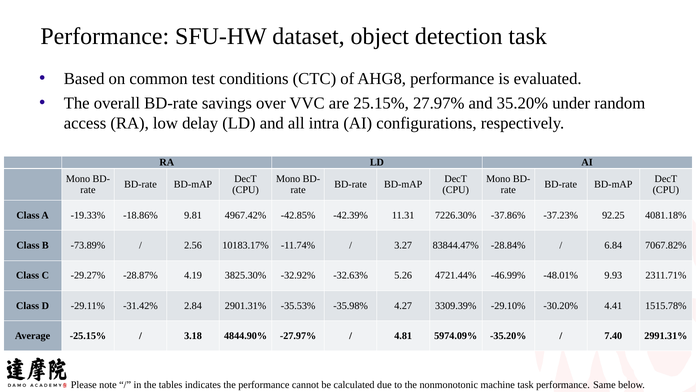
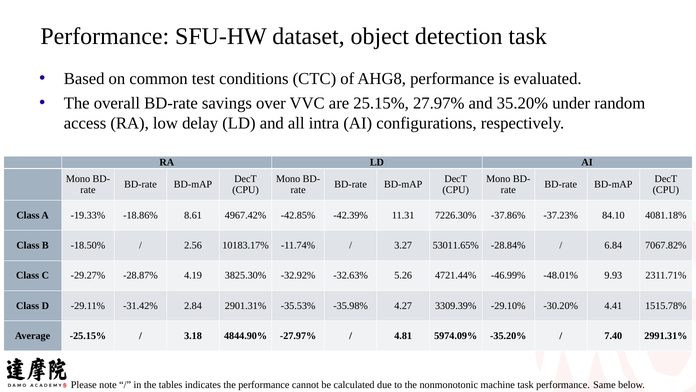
9.81: 9.81 -> 8.61 (193, 215)
92.25: 92.25 -> 84.10 (613, 215)
-73.89%: -73.89% -> -18.50% (88, 245)
83844.47%: 83844.47% -> 53011.65% (456, 245)
